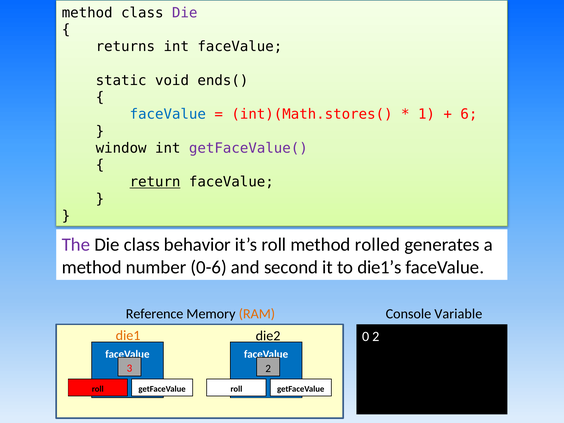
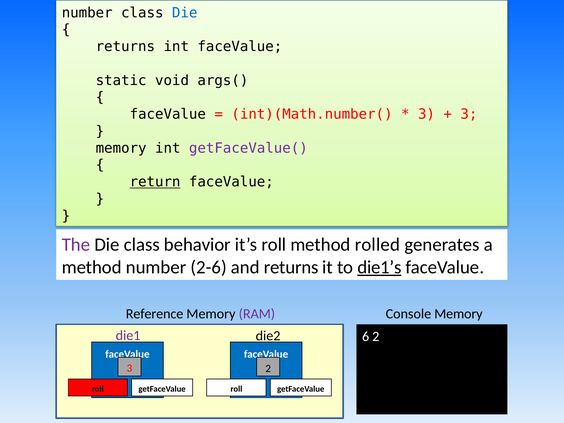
method: method -> number (87, 13)
Die colour: purple -> blue (185, 13)
ends(: ends( -> args( (223, 80)
faceValue colour: blue -> black (168, 114)
int)(Math.stores(: int)(Math.stores( -> int)(Math.number( (312, 114)
1: 1 -> 3 (426, 114)
6: 6 -> 3 (469, 114)
window: window -> memory (121, 148)
0-6: 0-6 -> 2-6 (209, 267)
and second: second -> returns (291, 267)
die1’s underline: none -> present (379, 267)
RAM colour: orange -> purple (257, 314)
Console Variable: Variable -> Memory (458, 314)
die1 colour: orange -> purple (128, 336)
0: 0 -> 6 (366, 337)
